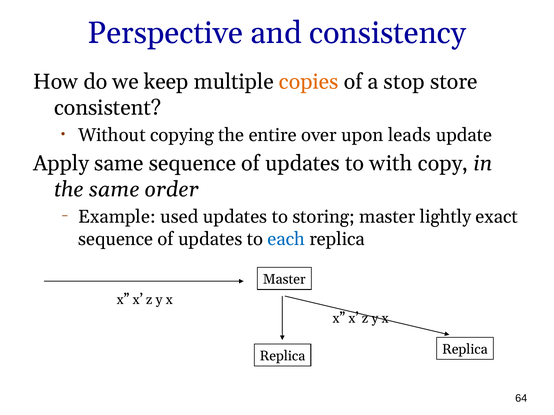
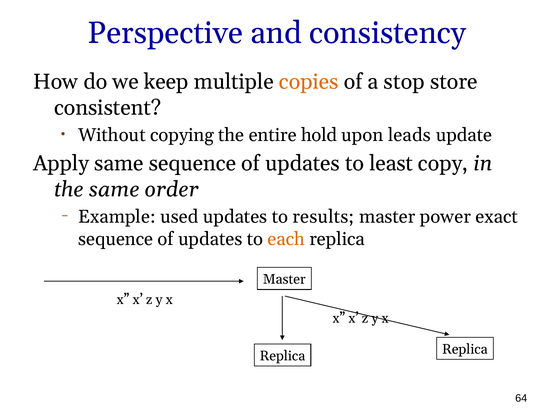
over: over -> hold (319, 135)
with: with -> least (391, 164)
storing: storing -> results (323, 217)
lightly: lightly -> power (445, 217)
each colour: blue -> orange (286, 239)
